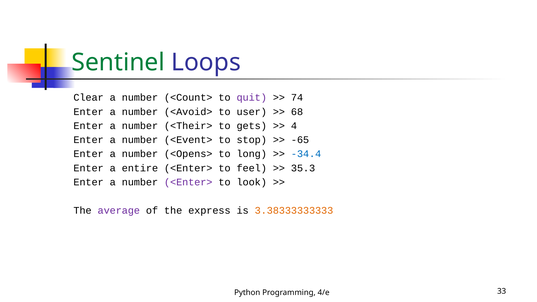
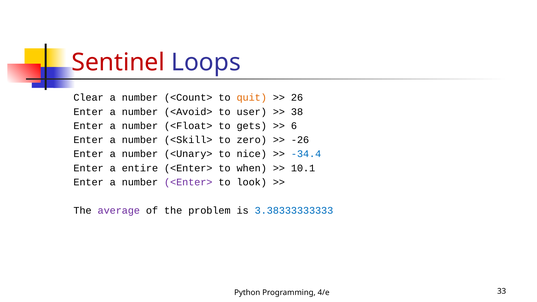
Sentinel colour: green -> red (118, 62)
quit colour: purple -> orange (252, 98)
74: 74 -> 26 (297, 98)
68: 68 -> 38 (297, 112)
<Their>: <Their> -> <Float> (188, 126)
4: 4 -> 6 (294, 126)
<Event>: <Event> -> <Skill> (188, 140)
stop: stop -> zero (252, 140)
-65: -65 -> -26 (300, 140)
<Opens>: <Opens> -> <Unary> (188, 154)
long: long -> nice (252, 154)
feel: feel -> when (252, 168)
35.3: 35.3 -> 10.1 (303, 168)
express: express -> problem (209, 210)
3.38333333333 colour: orange -> blue (294, 210)
